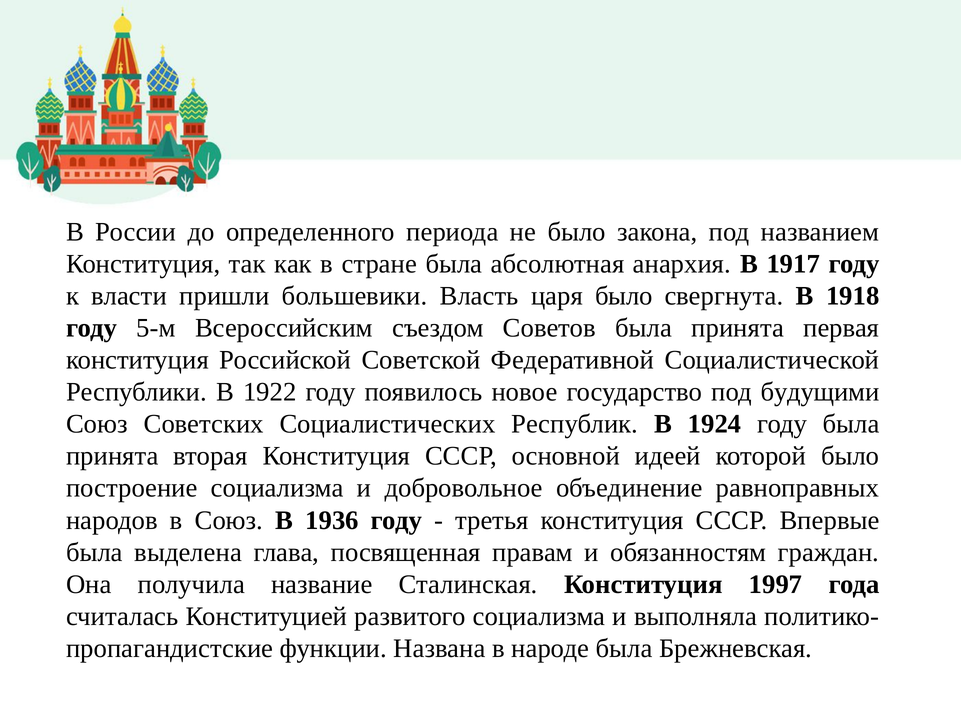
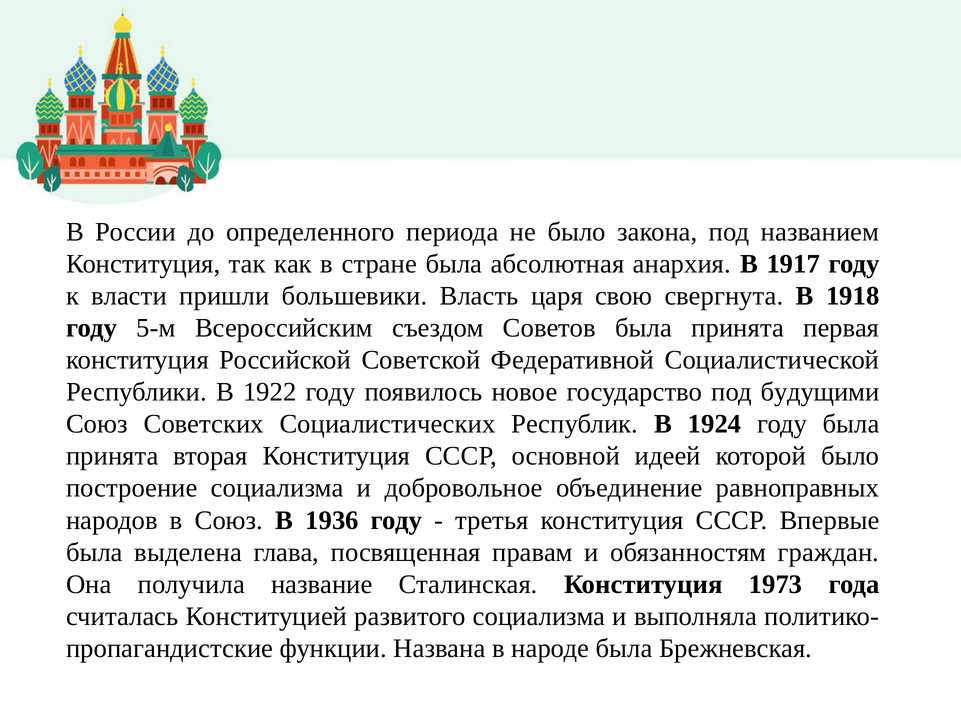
царя было: было -> свою (624, 296)
1997: 1997 -> 1973 (776, 584)
